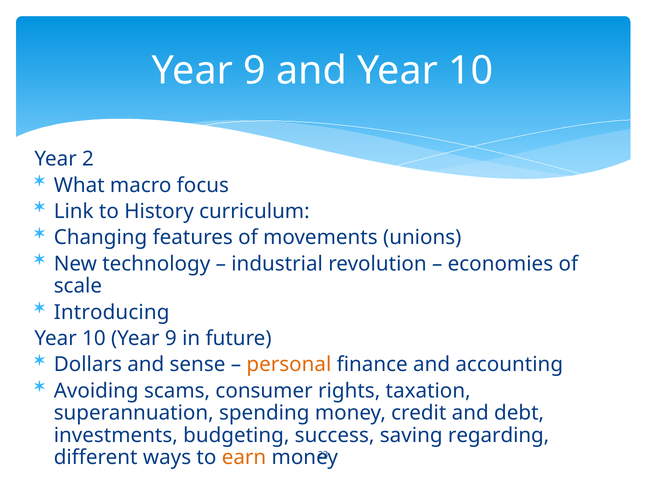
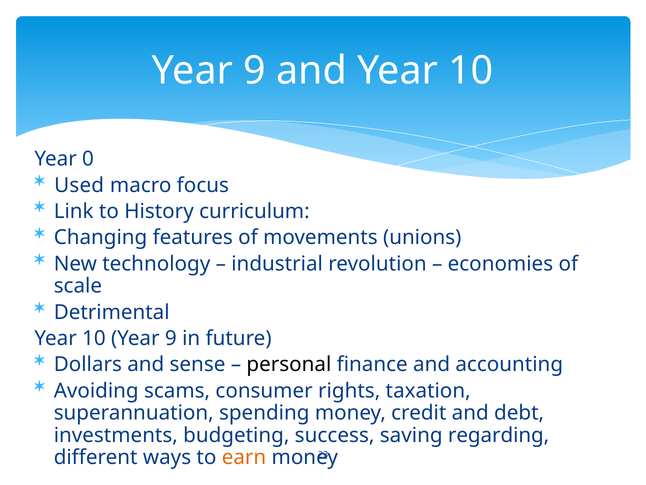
2: 2 -> 0 (88, 159)
What: What -> Used (79, 185)
Introducing: Introducing -> Detrimental (112, 312)
personal colour: orange -> black (289, 364)
